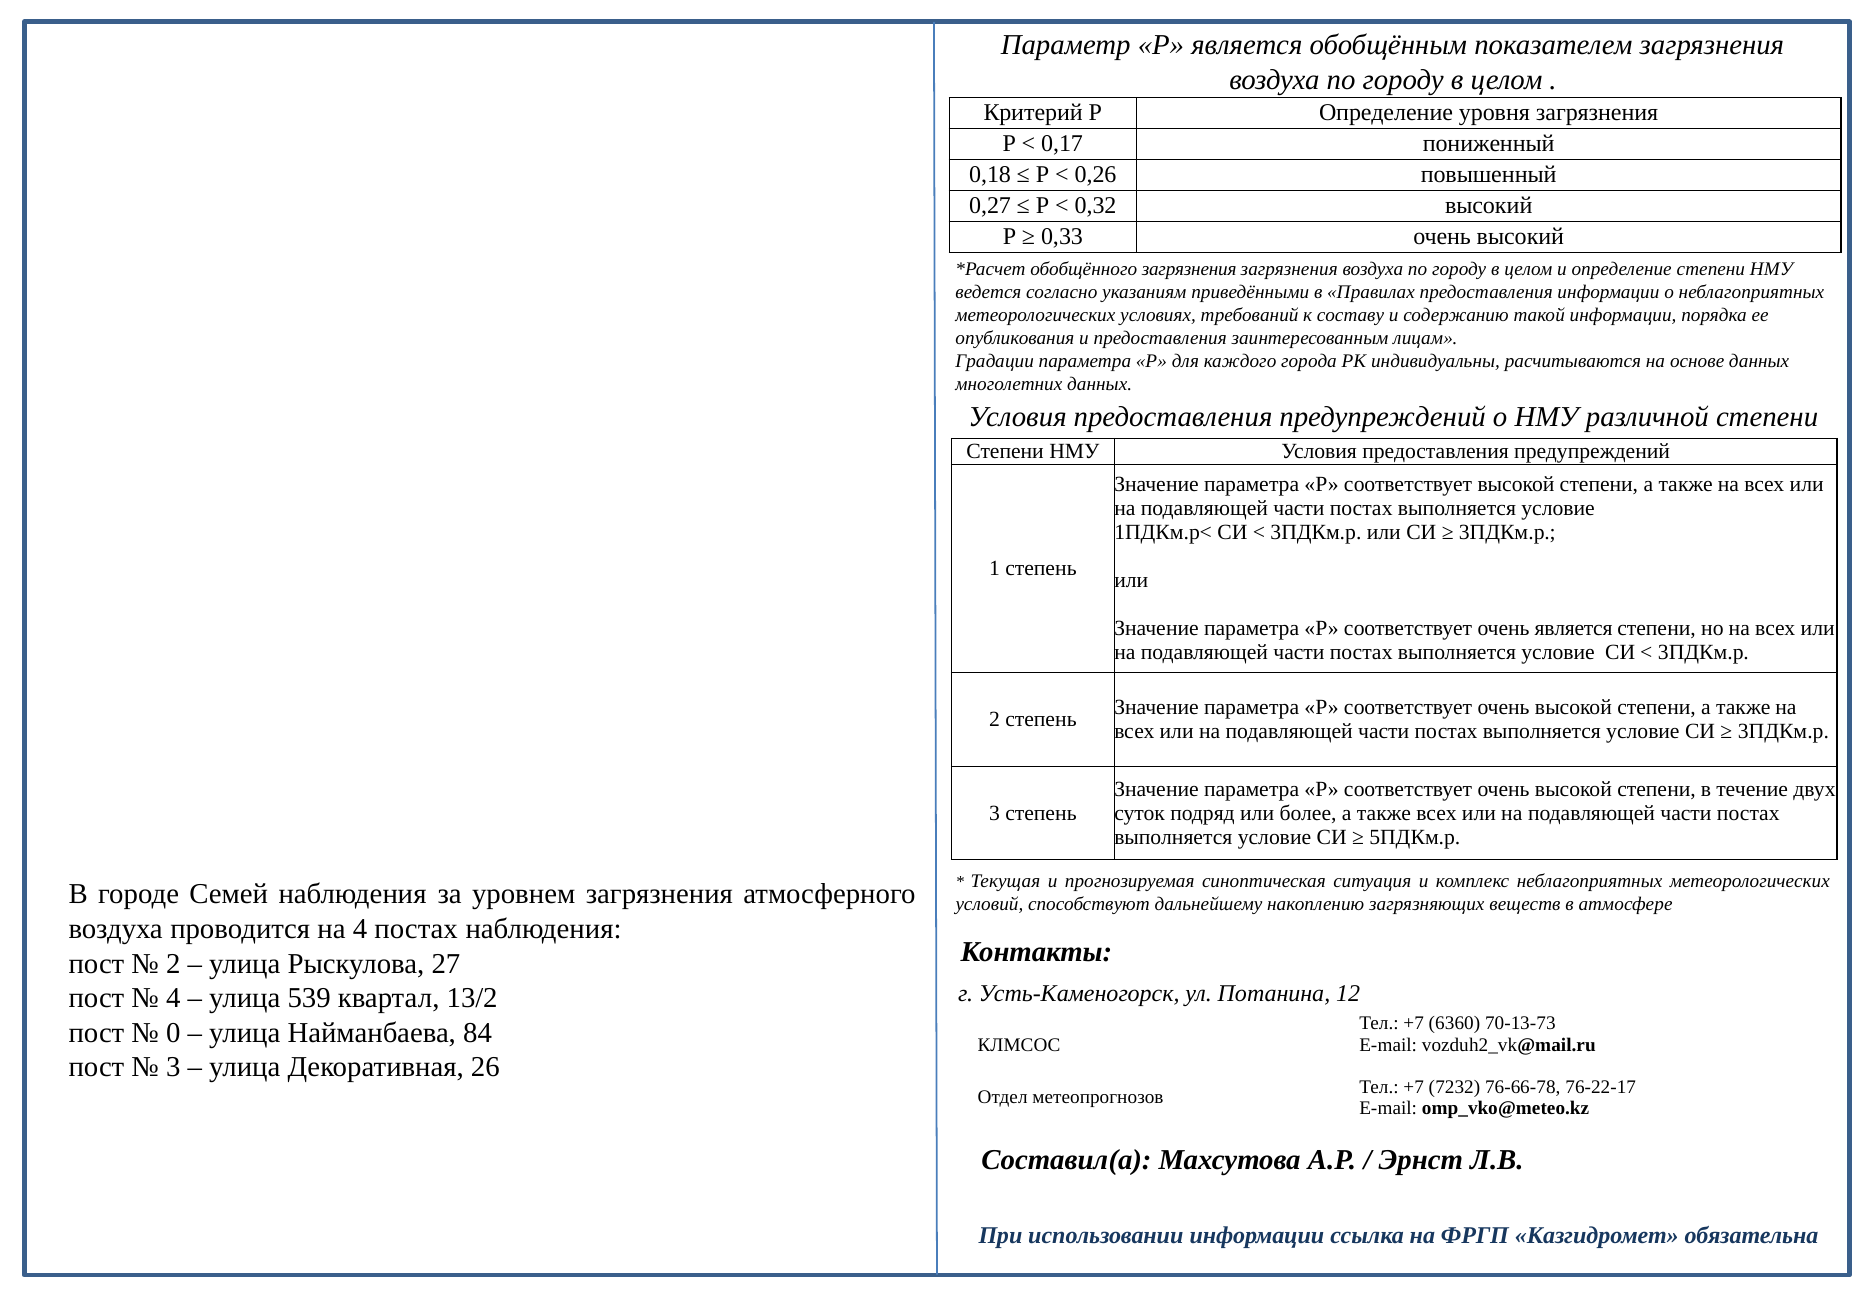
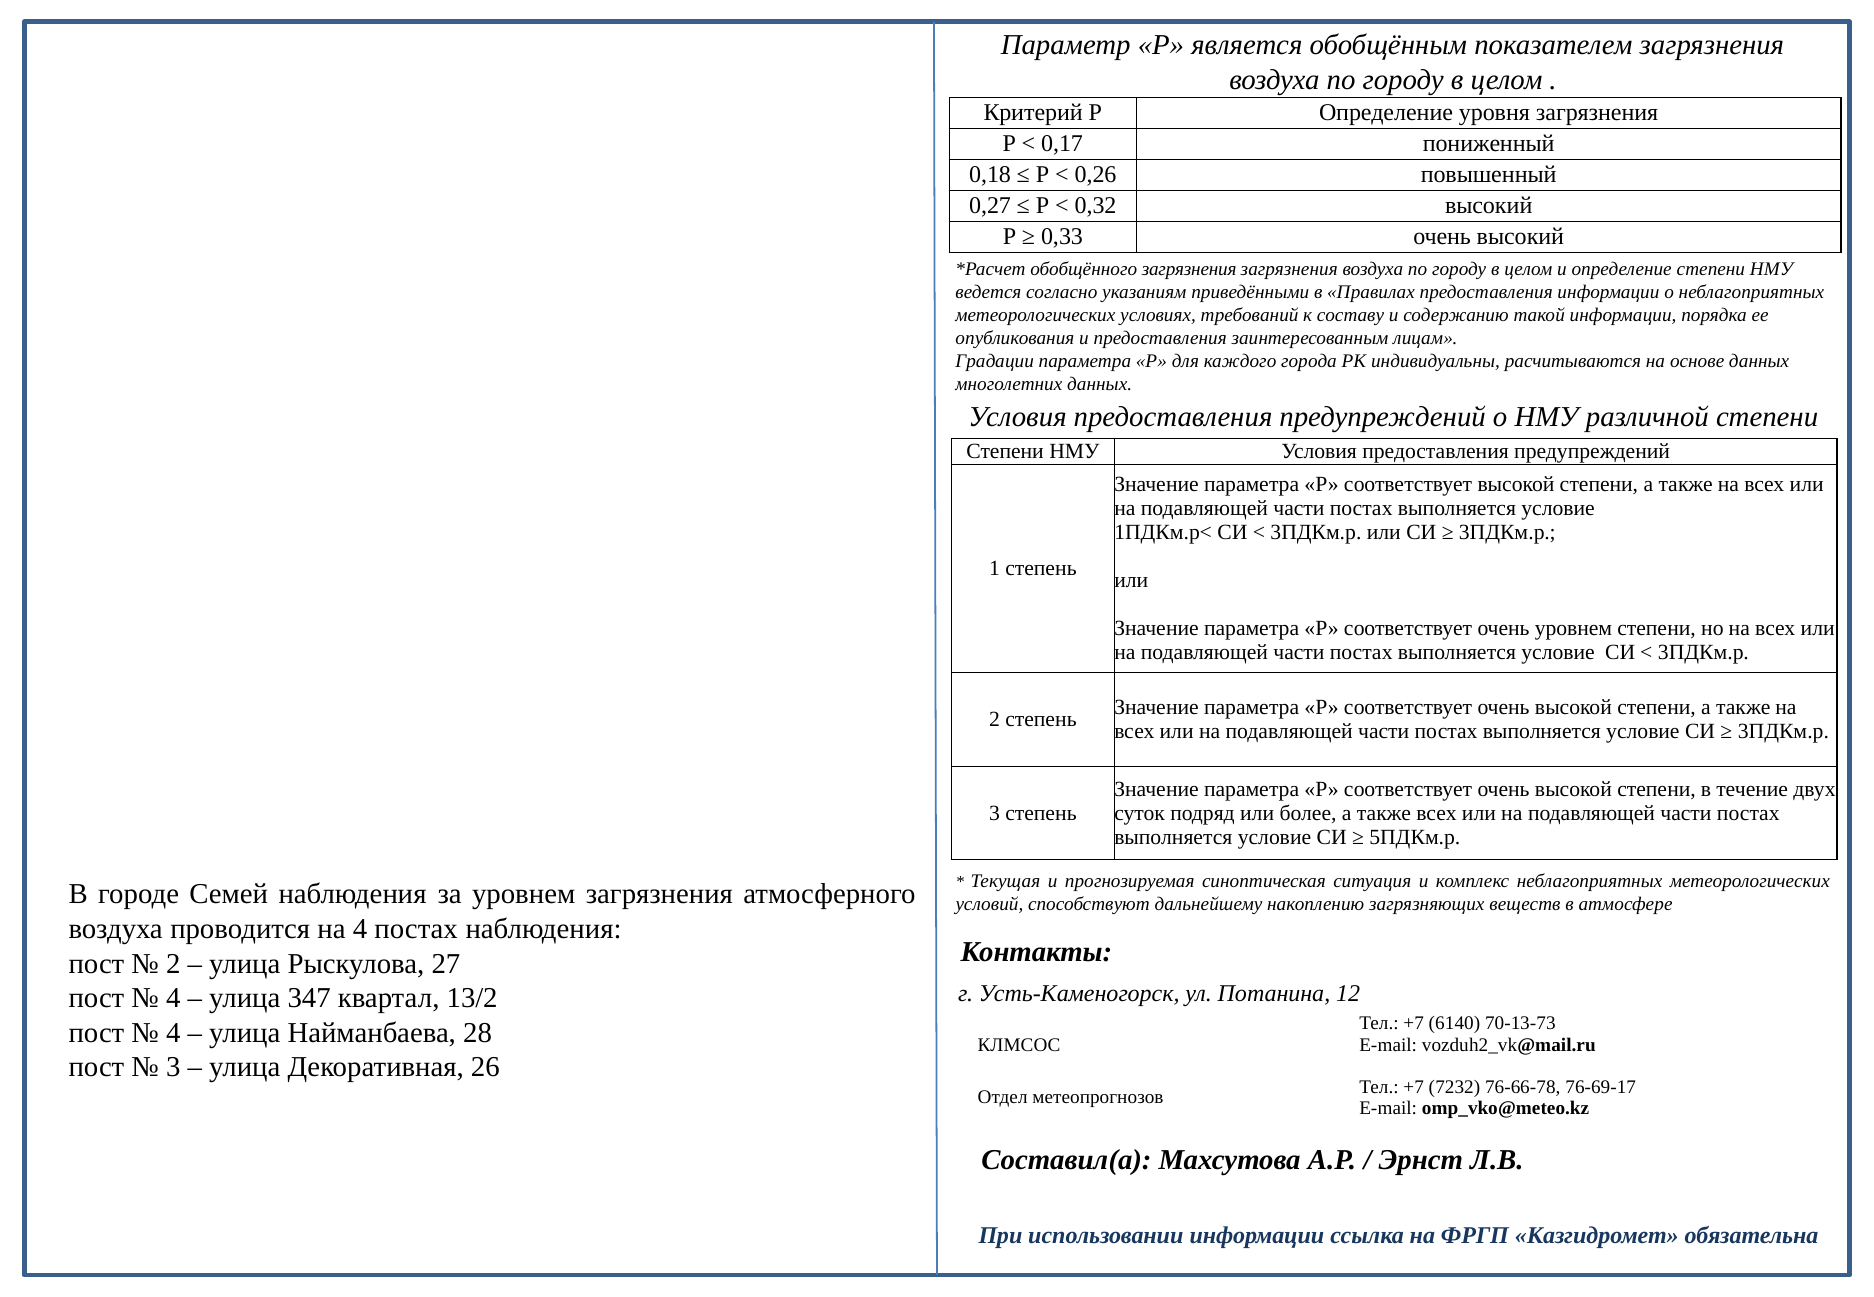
очень является: является -> уровнем (1573, 629)
539: 539 -> 347 (309, 998)
6360: 6360 -> 6140 (1454, 1024)
0: 0 -> 4 (173, 1033)
84: 84 -> 28 (478, 1033)
76-22-17: 76-22-17 -> 76-69-17 (1601, 1087)
